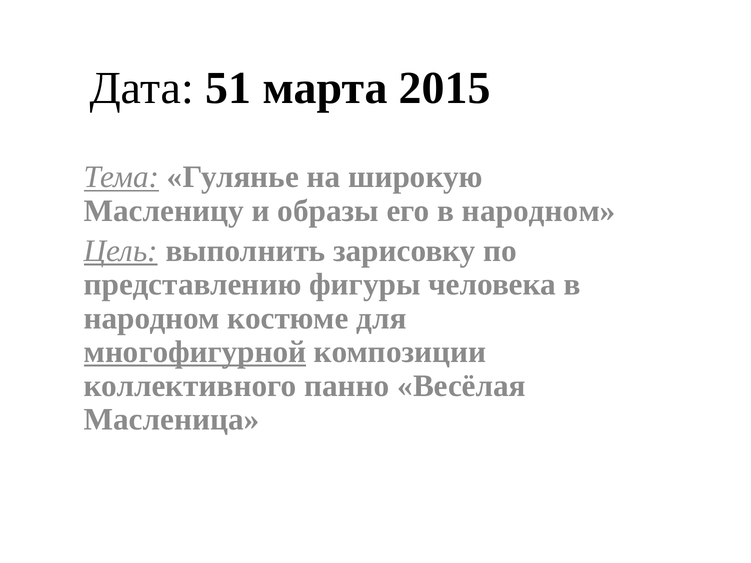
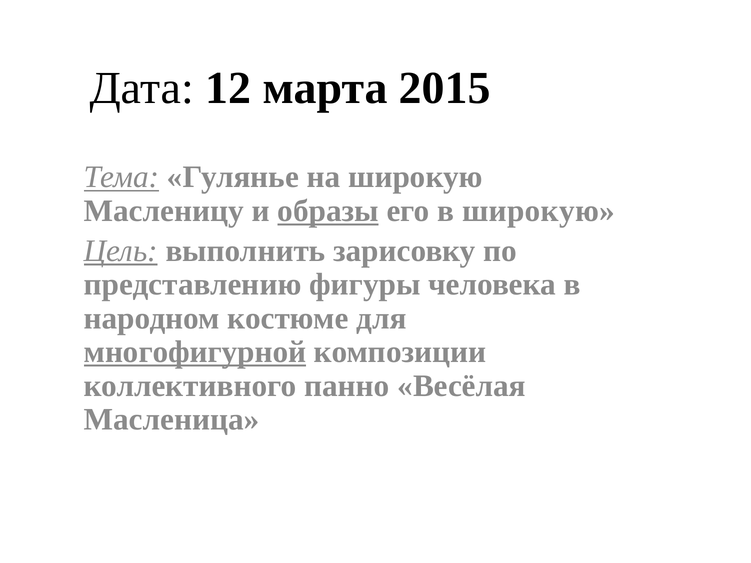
51: 51 -> 12 (228, 88)
образы underline: none -> present (328, 211)
его в народном: народном -> широкую (539, 211)
